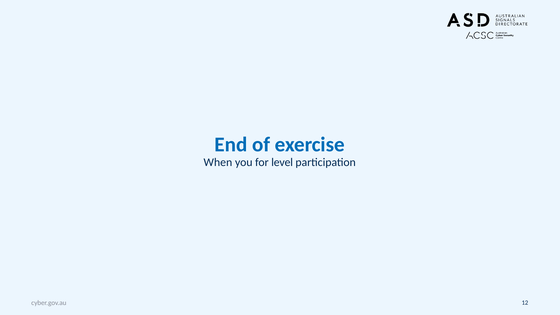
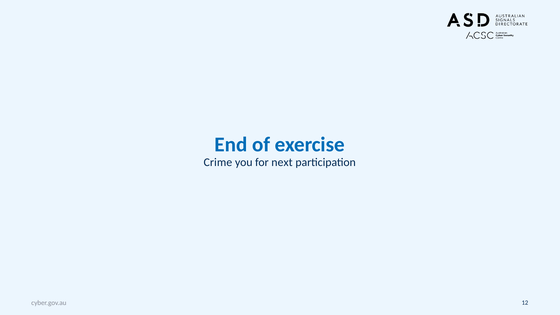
When: When -> Crime (218, 162)
level: level -> next (282, 162)
